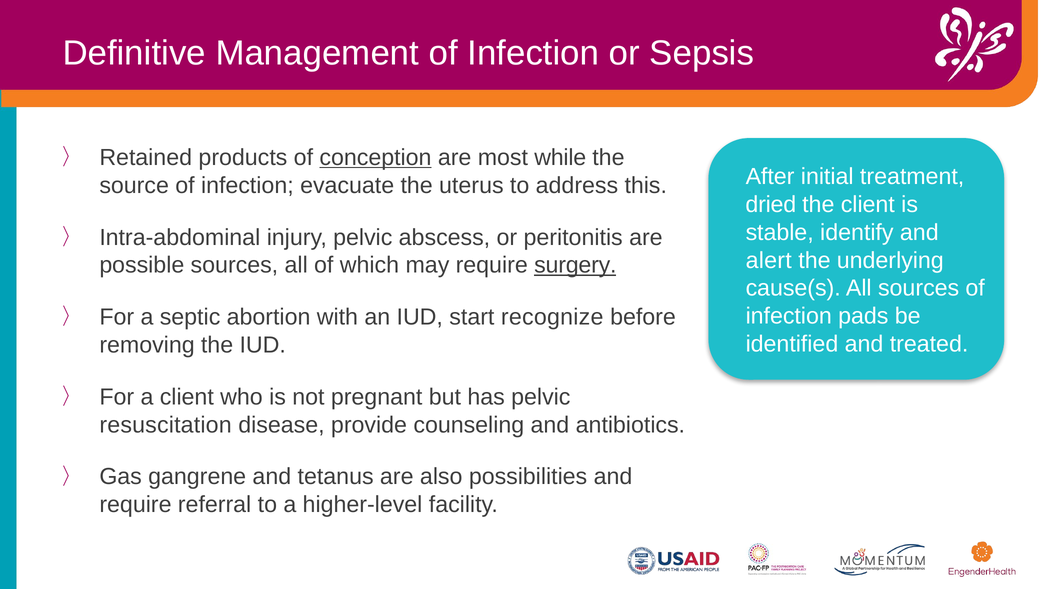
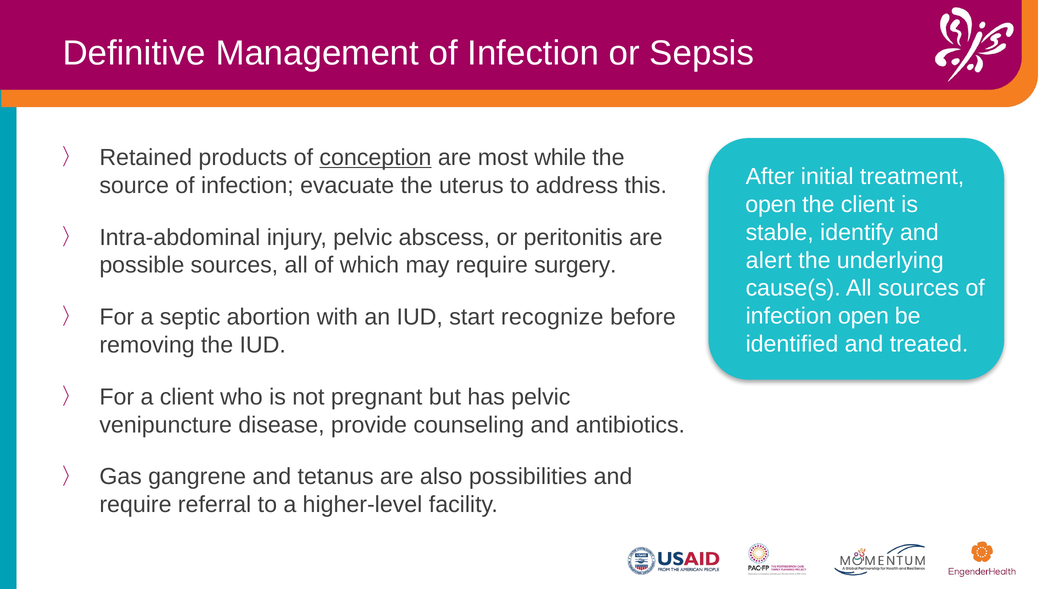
dried: dried -> open (771, 204)
surgery underline: present -> none (575, 265)
infection pads: pads -> open (863, 316)
resuscitation: resuscitation -> venipuncture (166, 424)
